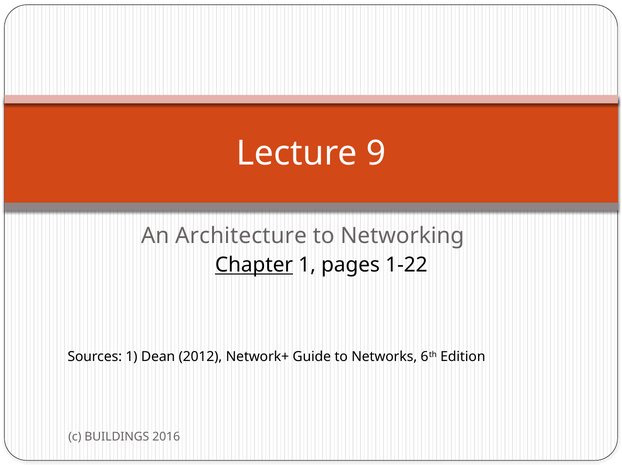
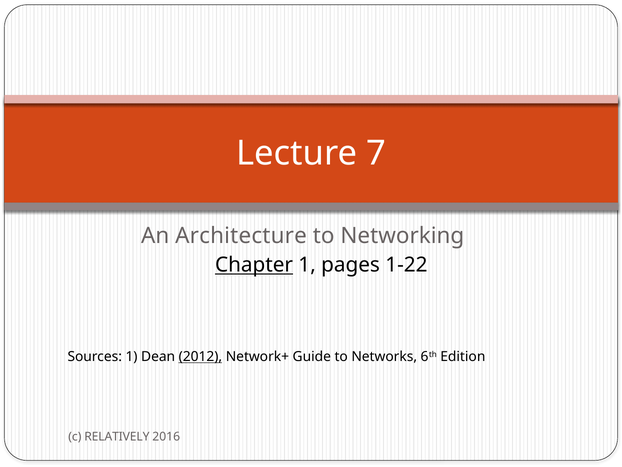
9: 9 -> 7 (376, 153)
2012 underline: none -> present (200, 356)
BUILDINGS: BUILDINGS -> RELATIVELY (117, 436)
